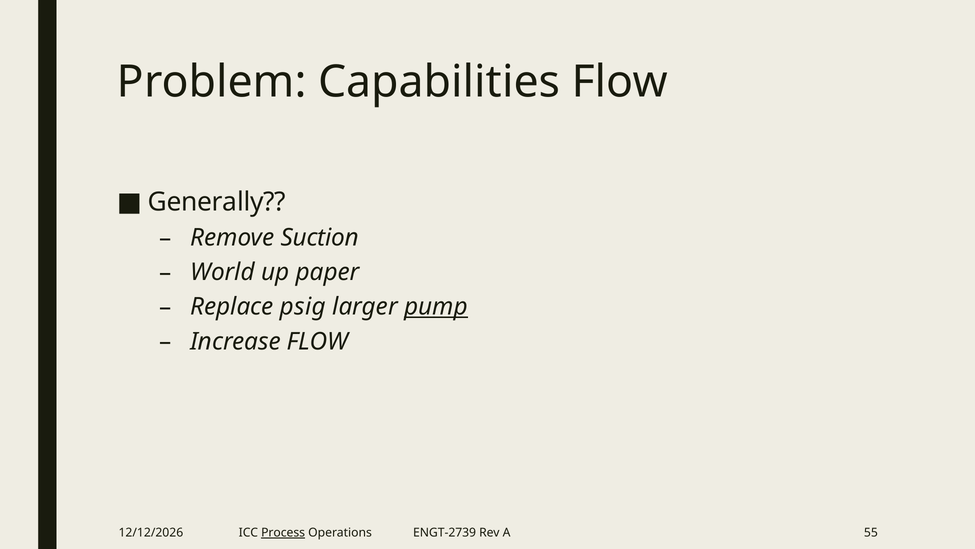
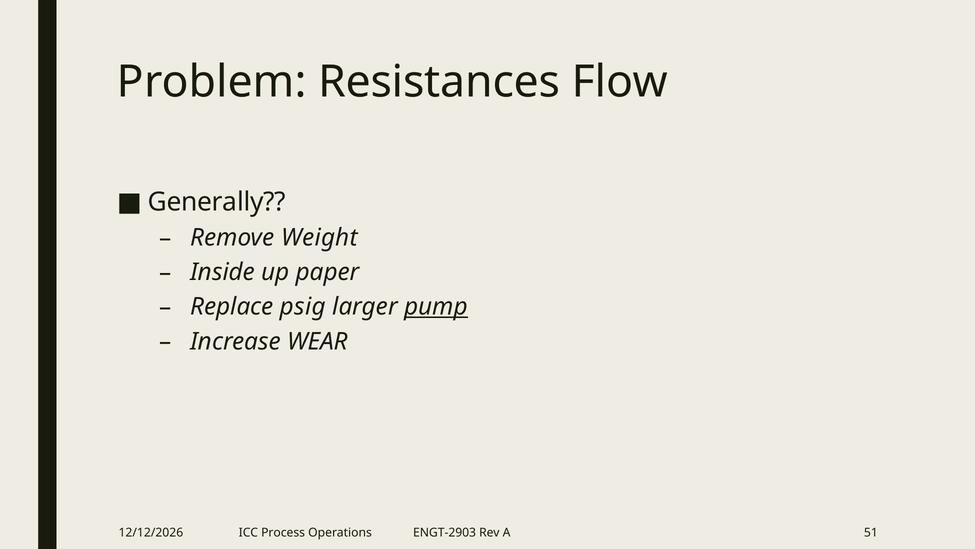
Capabilities: Capabilities -> Resistances (439, 82)
Suction: Suction -> Weight (319, 237)
World: World -> Inside (223, 272)
Increase FLOW: FLOW -> WEAR (317, 341)
Process underline: present -> none (283, 532)
ENGT-2739: ENGT-2739 -> ENGT-2903 (445, 532)
55: 55 -> 51 (871, 532)
